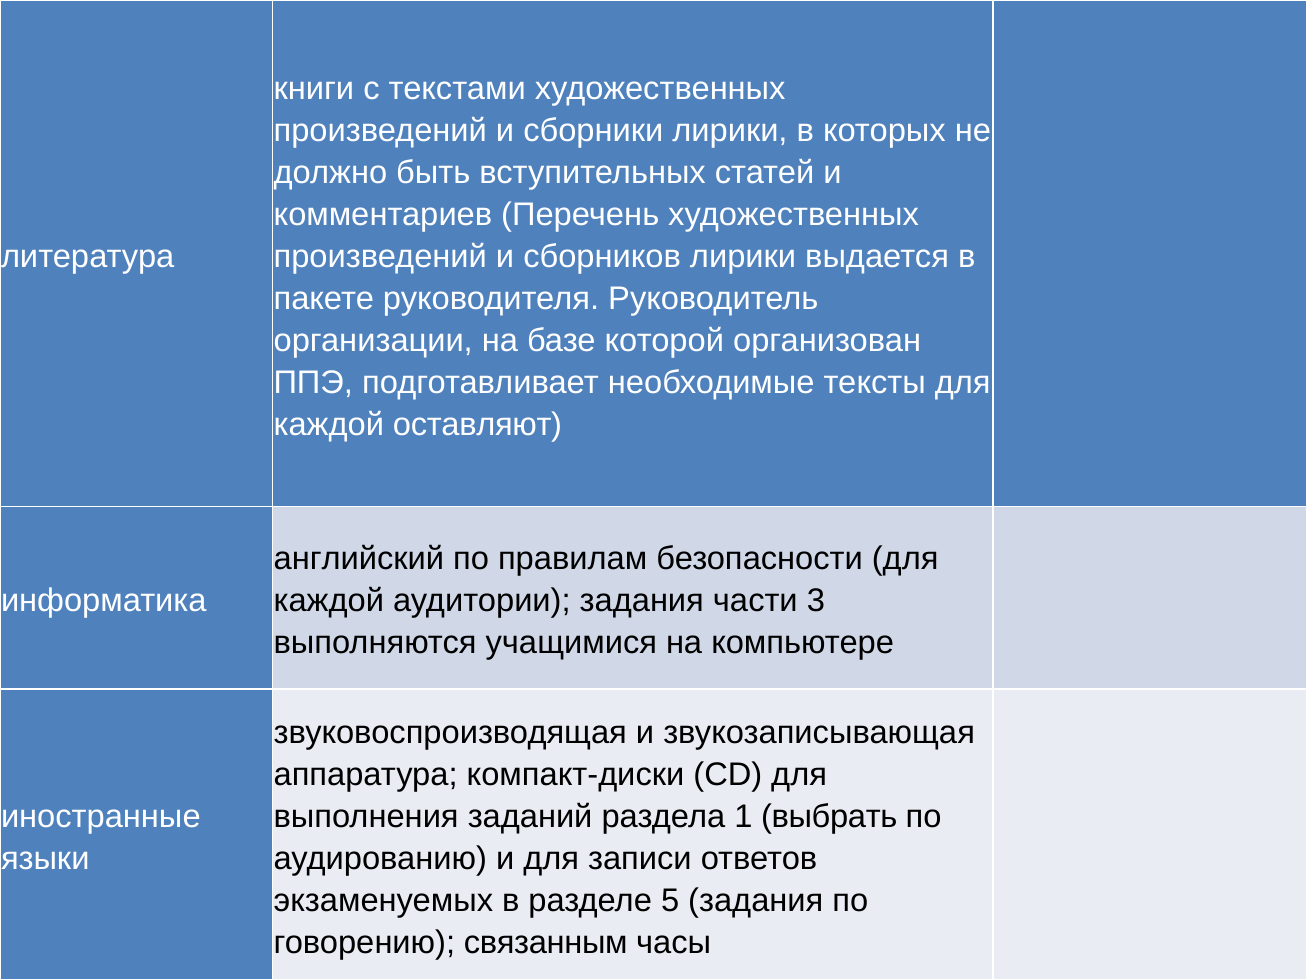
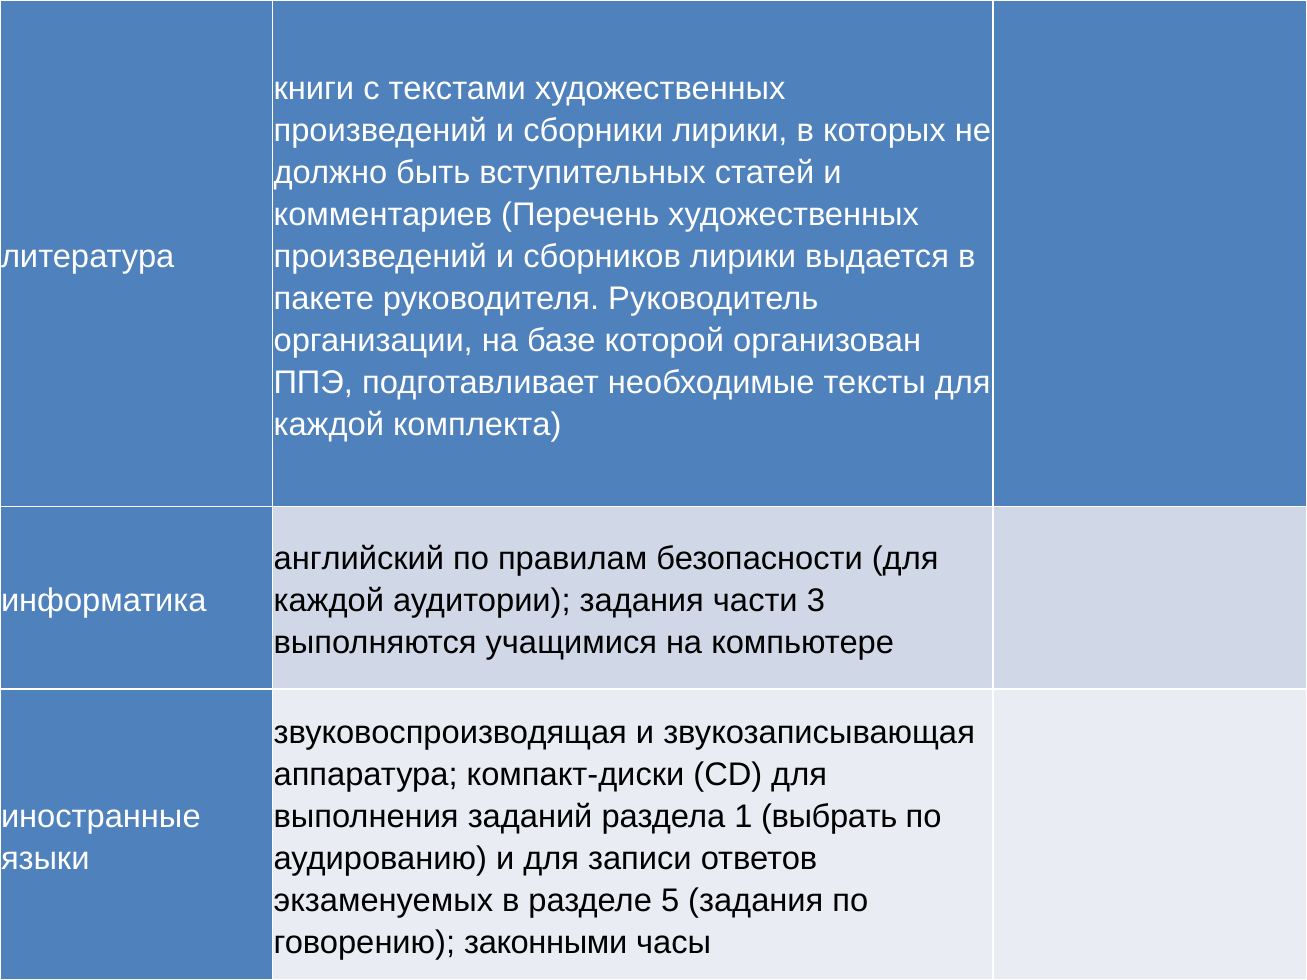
оставляют: оставляют -> комплекта (477, 425)
связанным: связанным -> законными (546, 943)
